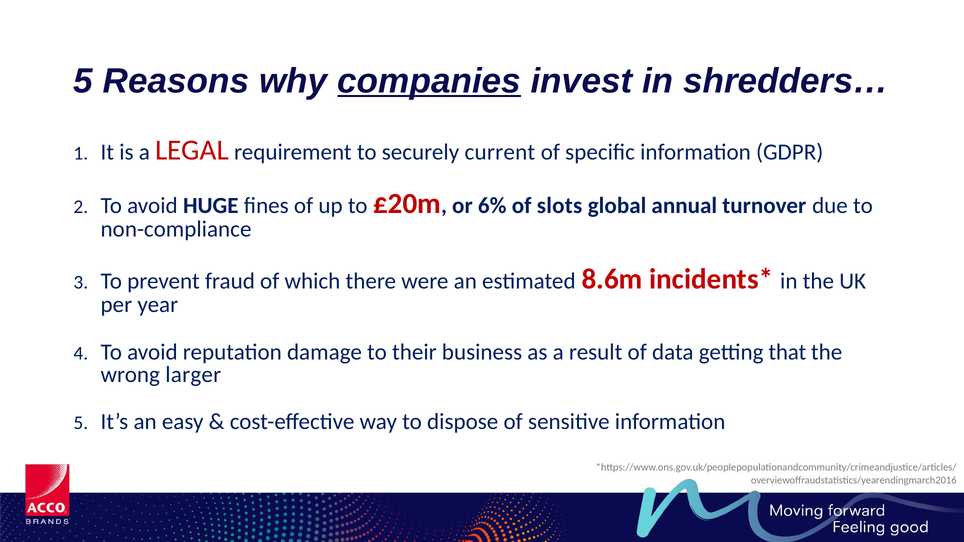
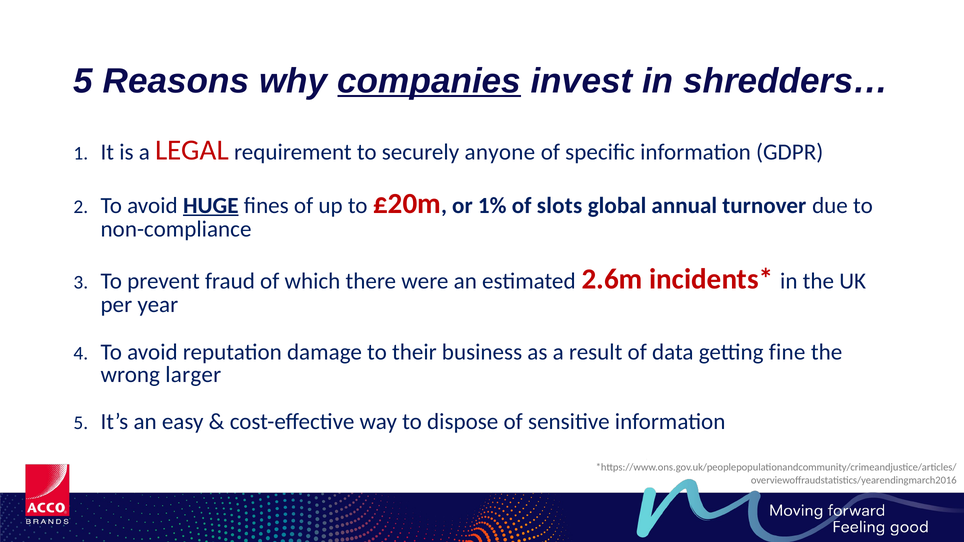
current: current -> anyone (500, 152)
HUGE underline: none -> present (211, 206)
6%: 6% -> 1% (492, 206)
8.6m: 8.6m -> 2.6m (612, 279)
that: that -> fine (787, 352)
